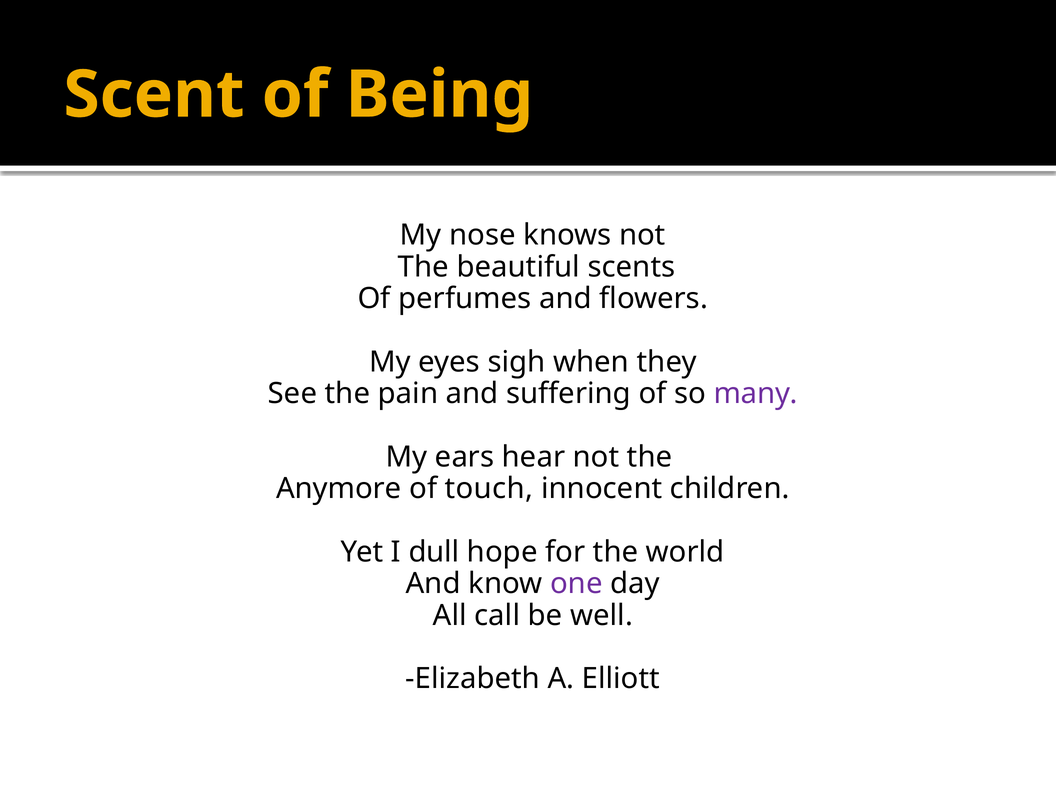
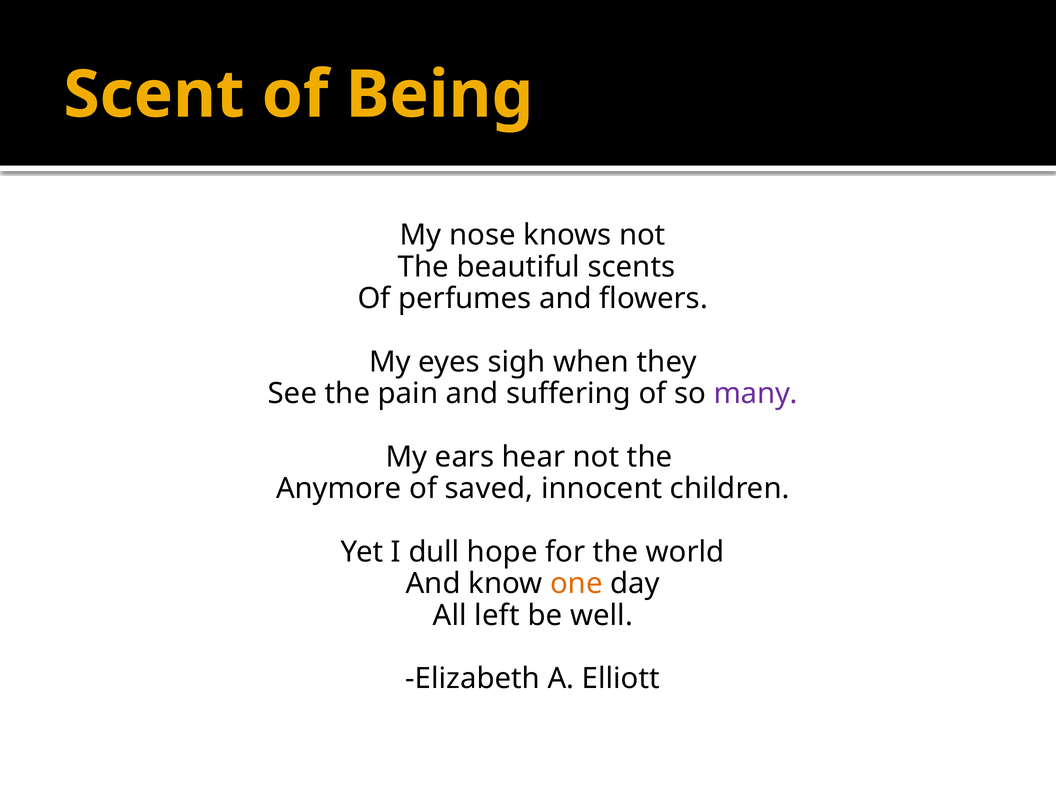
touch: touch -> saved (489, 489)
one colour: purple -> orange (576, 584)
call: call -> left (497, 615)
